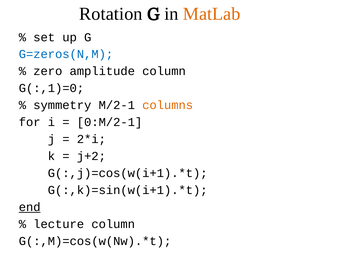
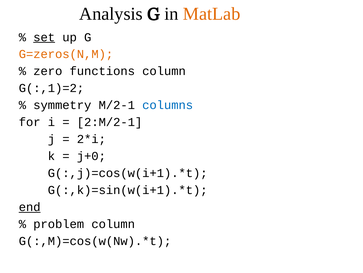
Rotation: Rotation -> Analysis (111, 14)
set underline: none -> present (44, 37)
G=zeros(N,M colour: blue -> orange (66, 54)
amplitude: amplitude -> functions (102, 71)
G(:,1)=0: G(:,1)=0 -> G(:,1)=2 (51, 88)
columns colour: orange -> blue (168, 105)
0:M/2-1: 0:M/2-1 -> 2:M/2-1 (110, 122)
j+2: j+2 -> j+0 (91, 156)
lecture: lecture -> problem (59, 223)
